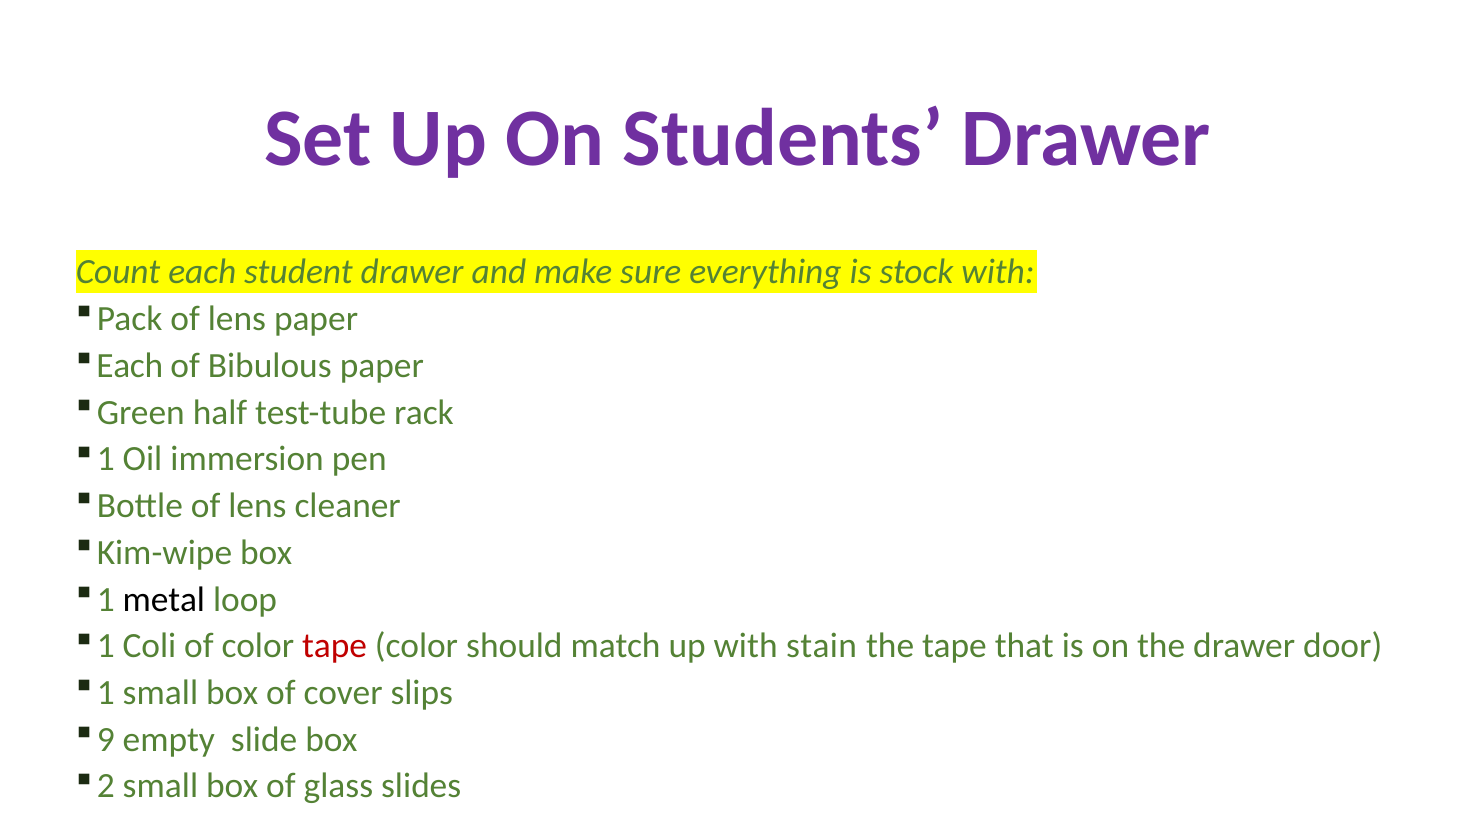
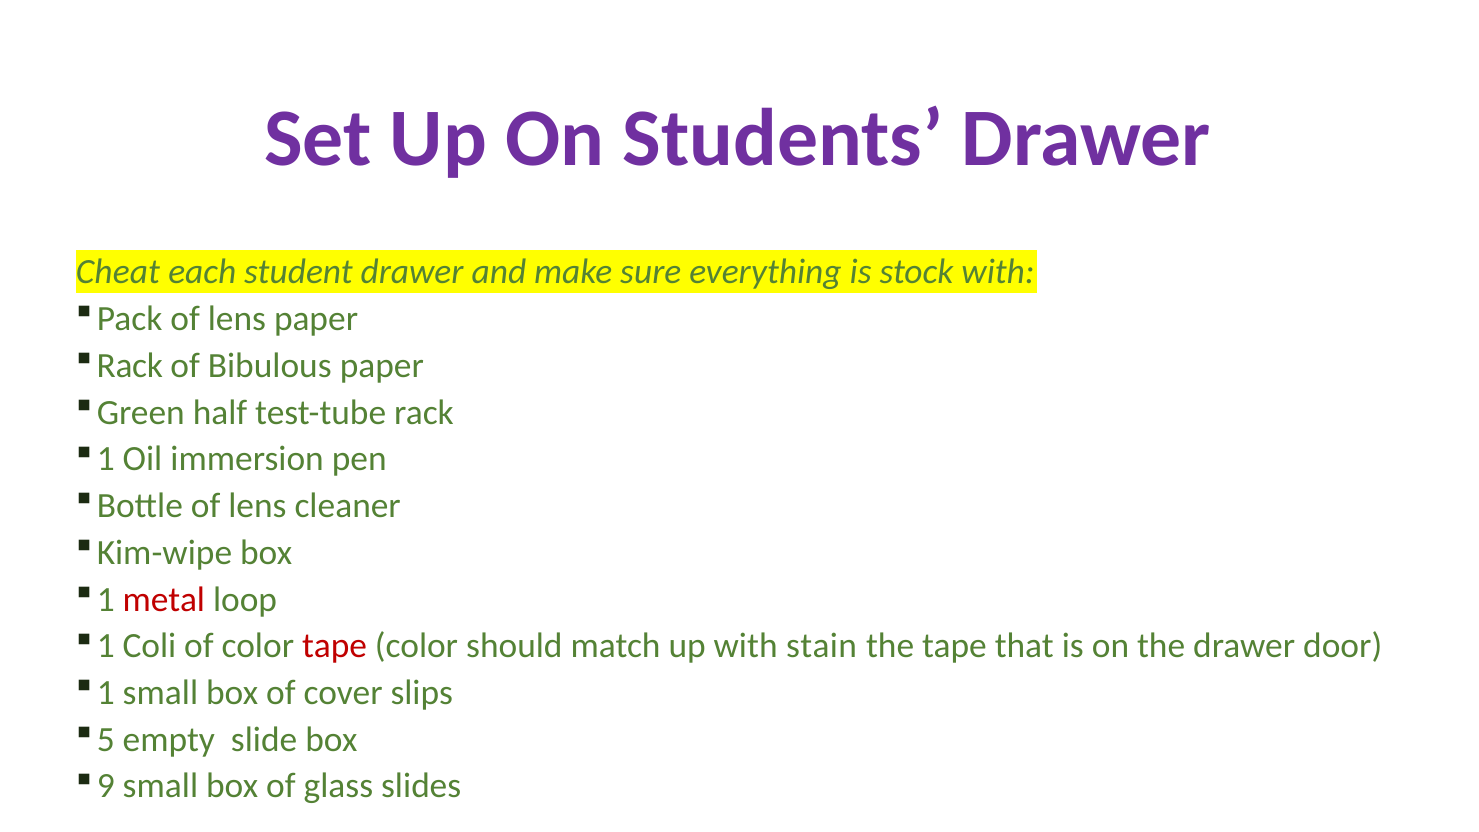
Count: Count -> Cheat (118, 272)
Each: Each -> Rack (130, 366)
metal colour: black -> red (164, 599)
9: 9 -> 5 (106, 739)
2: 2 -> 9 (106, 786)
